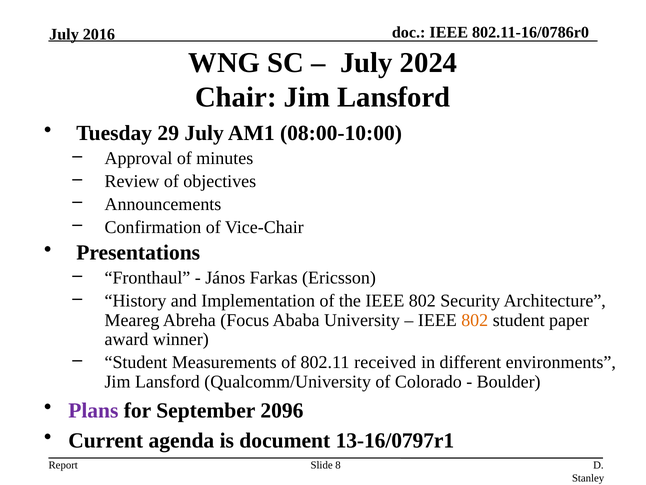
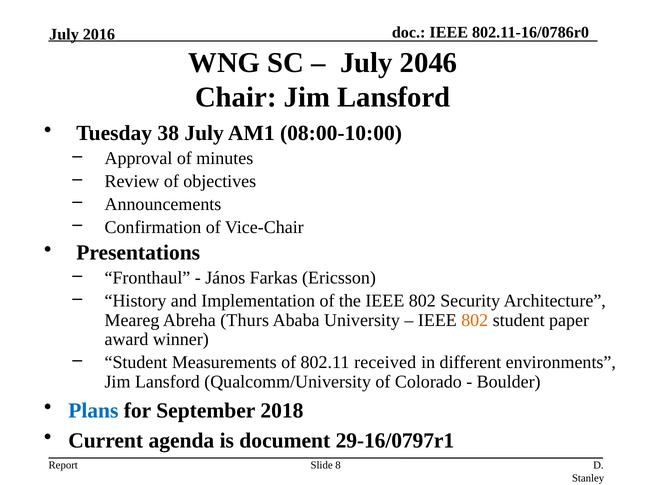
2024: 2024 -> 2046 (429, 63)
29: 29 -> 38 (168, 133)
Focus: Focus -> Thurs (245, 320)
Plans colour: purple -> blue (93, 410)
2096: 2096 -> 2018 (282, 410)
13-16/0797r1: 13-16/0797r1 -> 29-16/0797r1 (395, 440)
